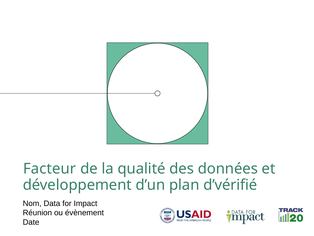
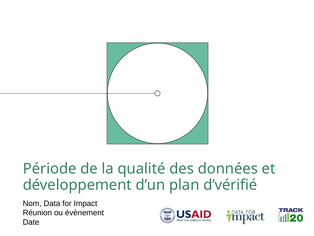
Facteur: Facteur -> Période (50, 168)
